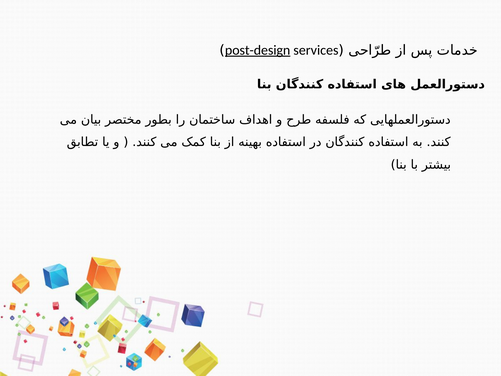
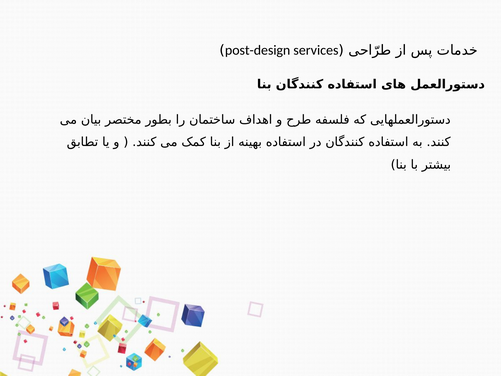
post-design underline: present -> none (258, 50)
